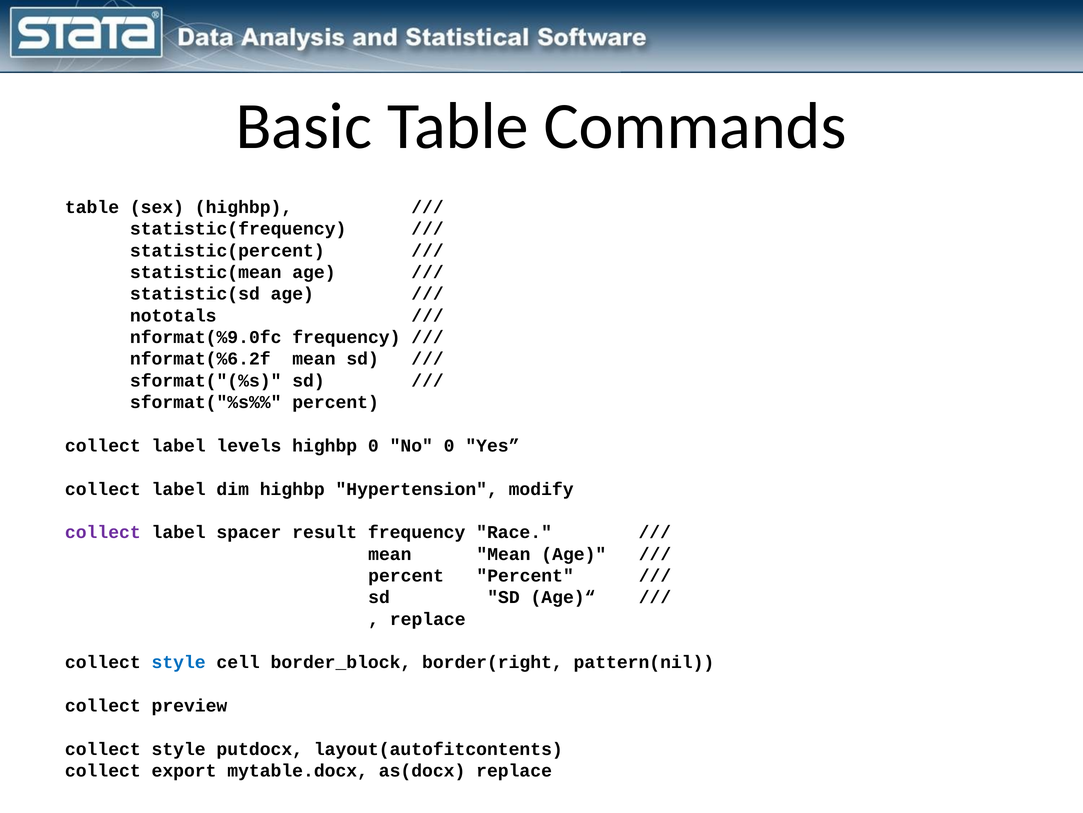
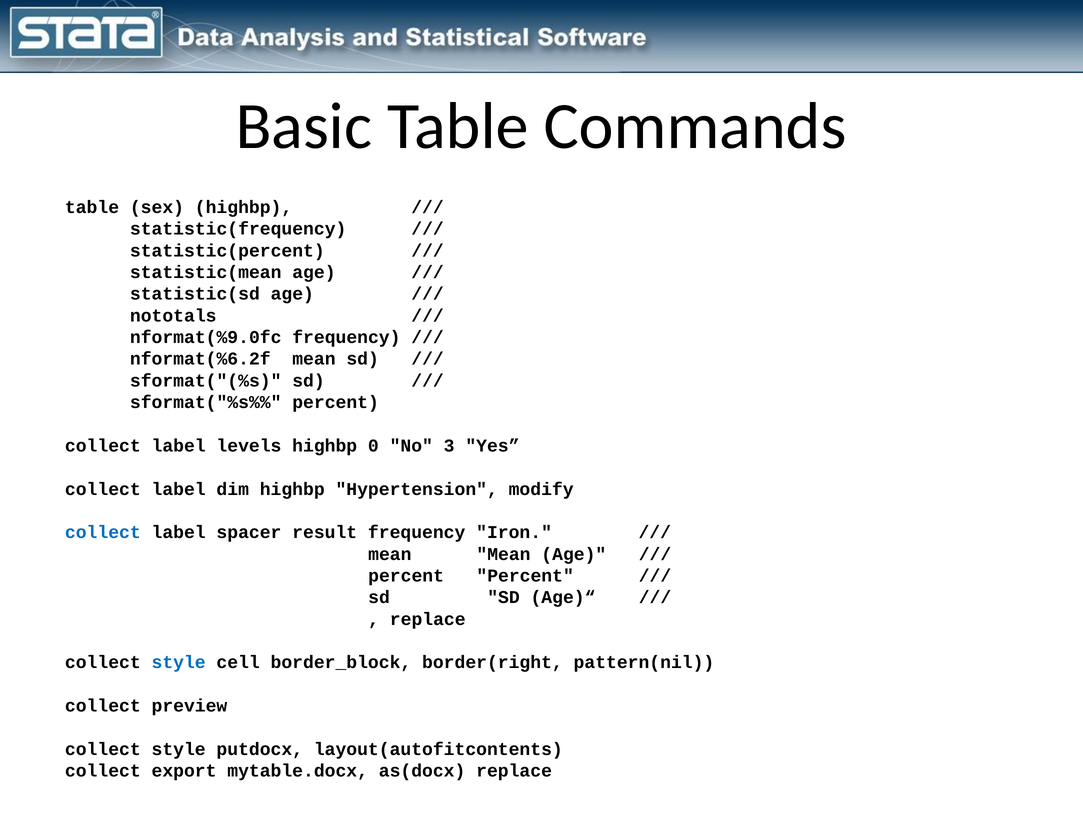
No 0: 0 -> 3 (449, 445)
collect colour: purple -> blue (103, 532)
Race: Race -> Iron (514, 532)
